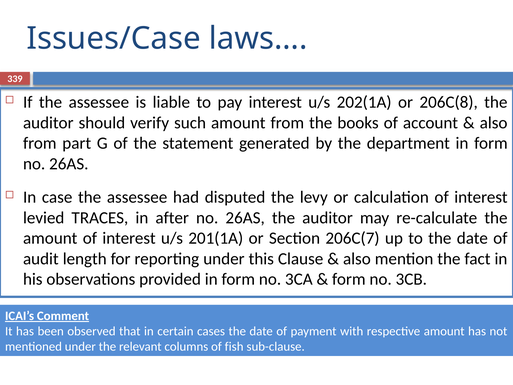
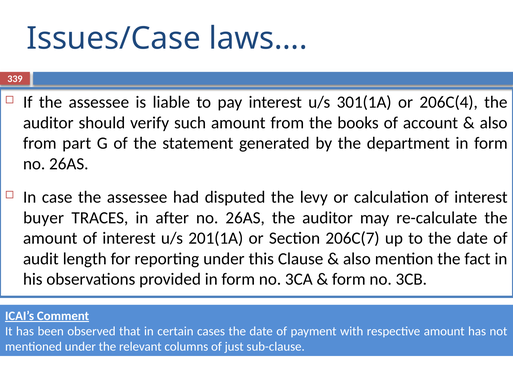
202(1A: 202(1A -> 301(1A (364, 102)
206C(8: 206C(8 -> 206C(4 (449, 102)
levied: levied -> buyer (44, 218)
fish: fish -> just (234, 346)
